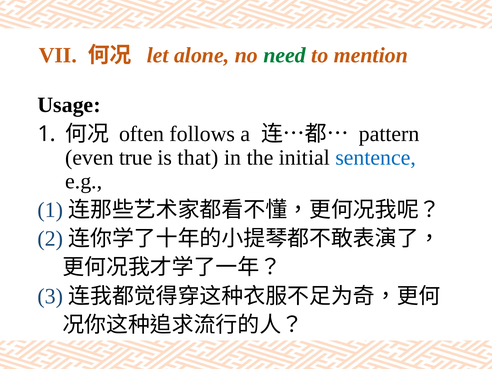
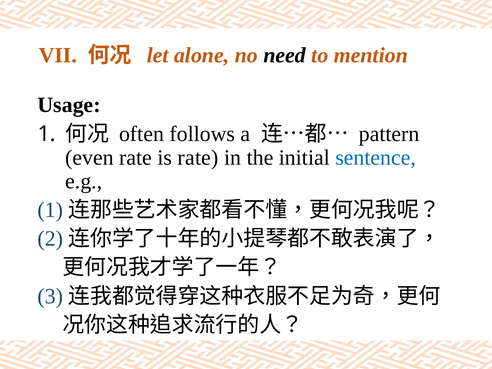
need colour: green -> black (285, 55)
even true: true -> rate (136, 158)
is that: that -> rate (198, 158)
